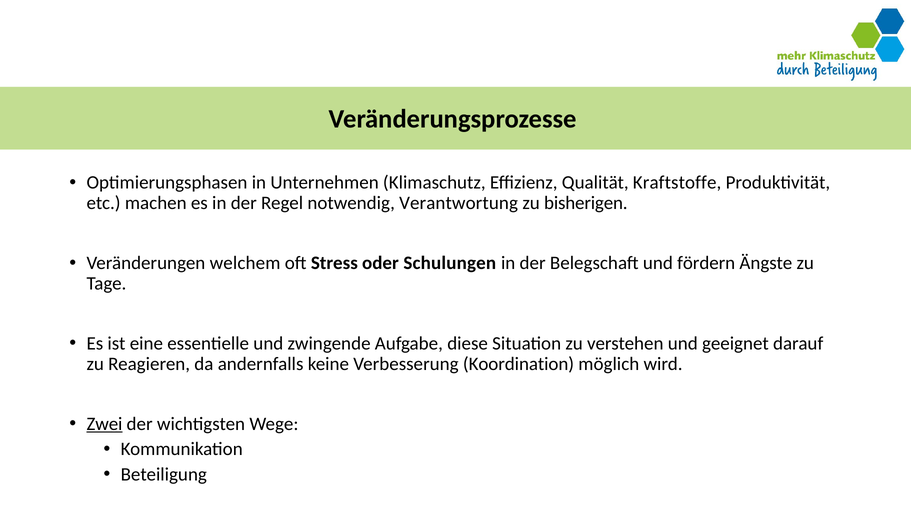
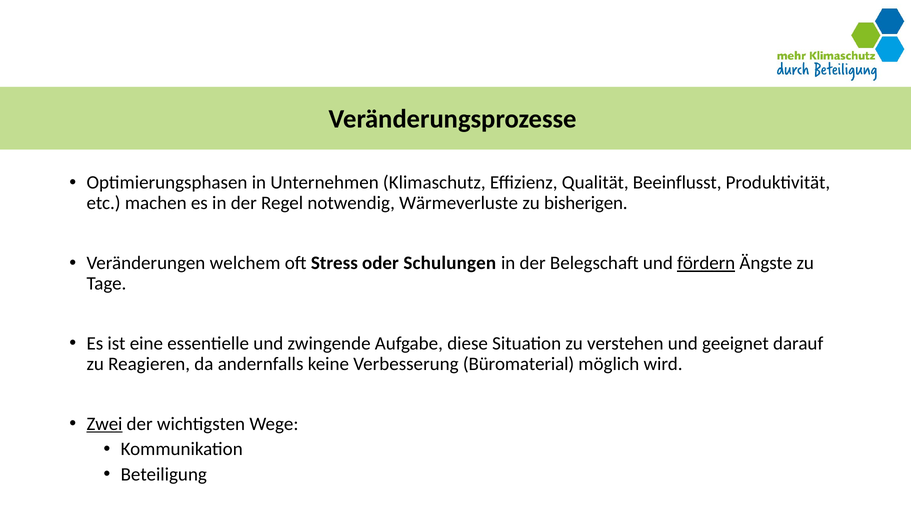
Kraftstoffe: Kraftstoffe -> Beeinflusst (677, 183)
Verantwortung: Verantwortung -> Wärmeverluste (459, 203)
fördern underline: none -> present (706, 263)
Koordination: Koordination -> Büromaterial (519, 364)
